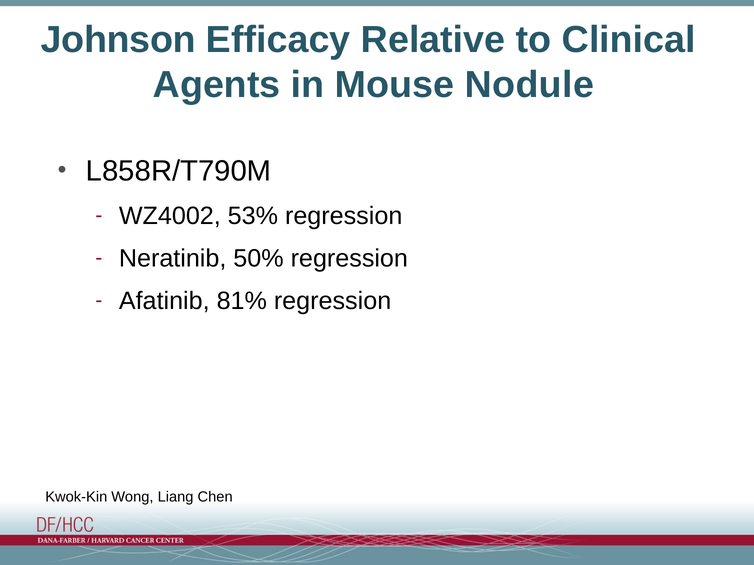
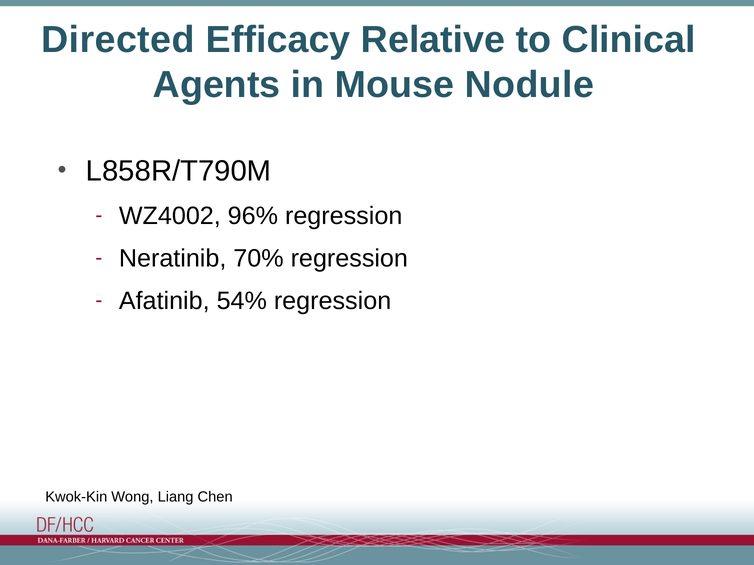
Johnson: Johnson -> Directed (118, 40)
53%: 53% -> 96% (253, 216)
50%: 50% -> 70% (259, 259)
81%: 81% -> 54% (242, 301)
